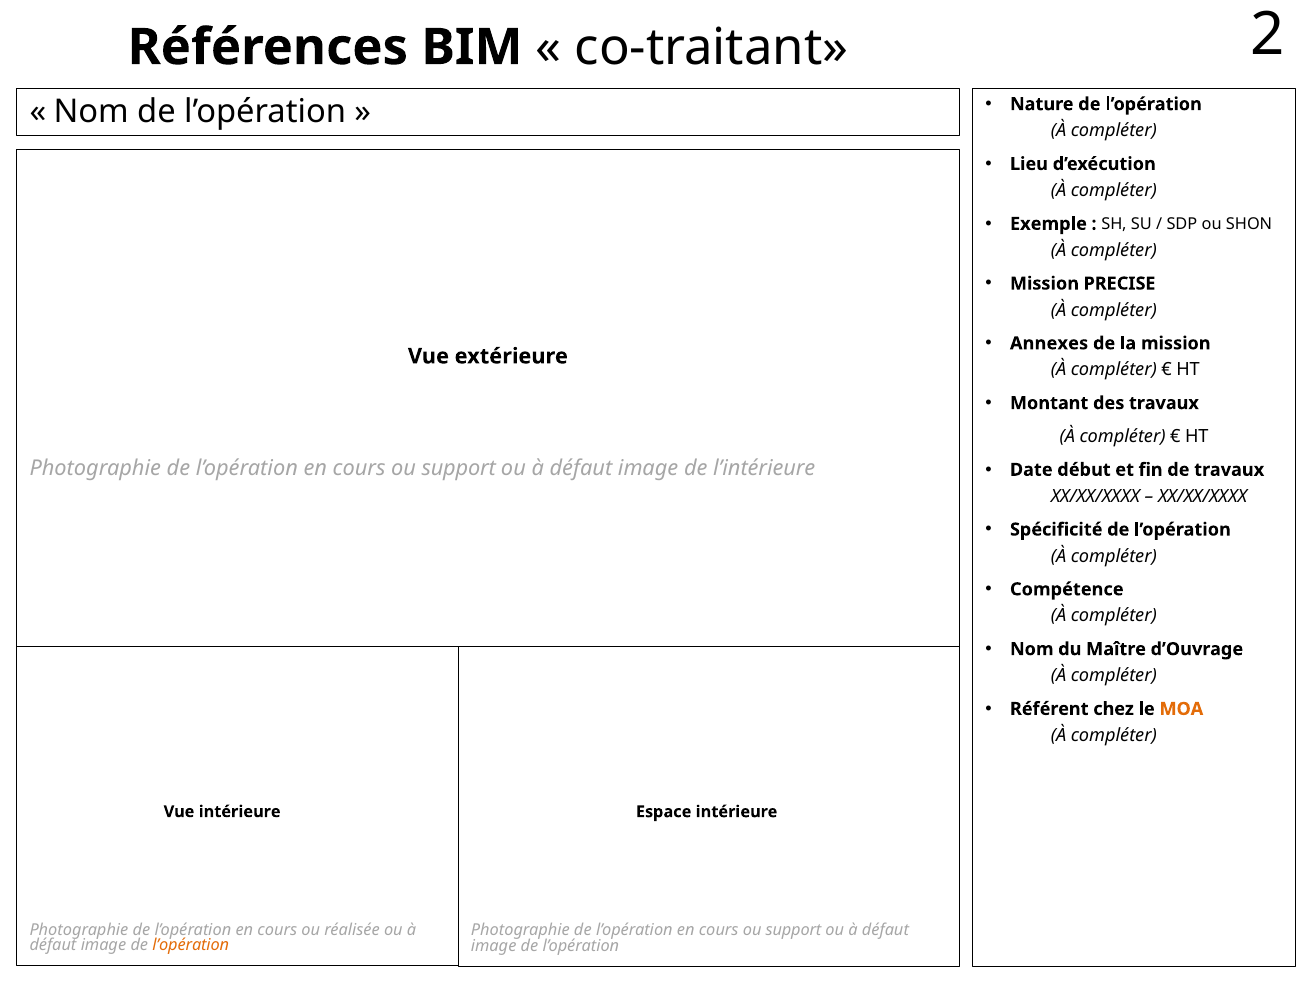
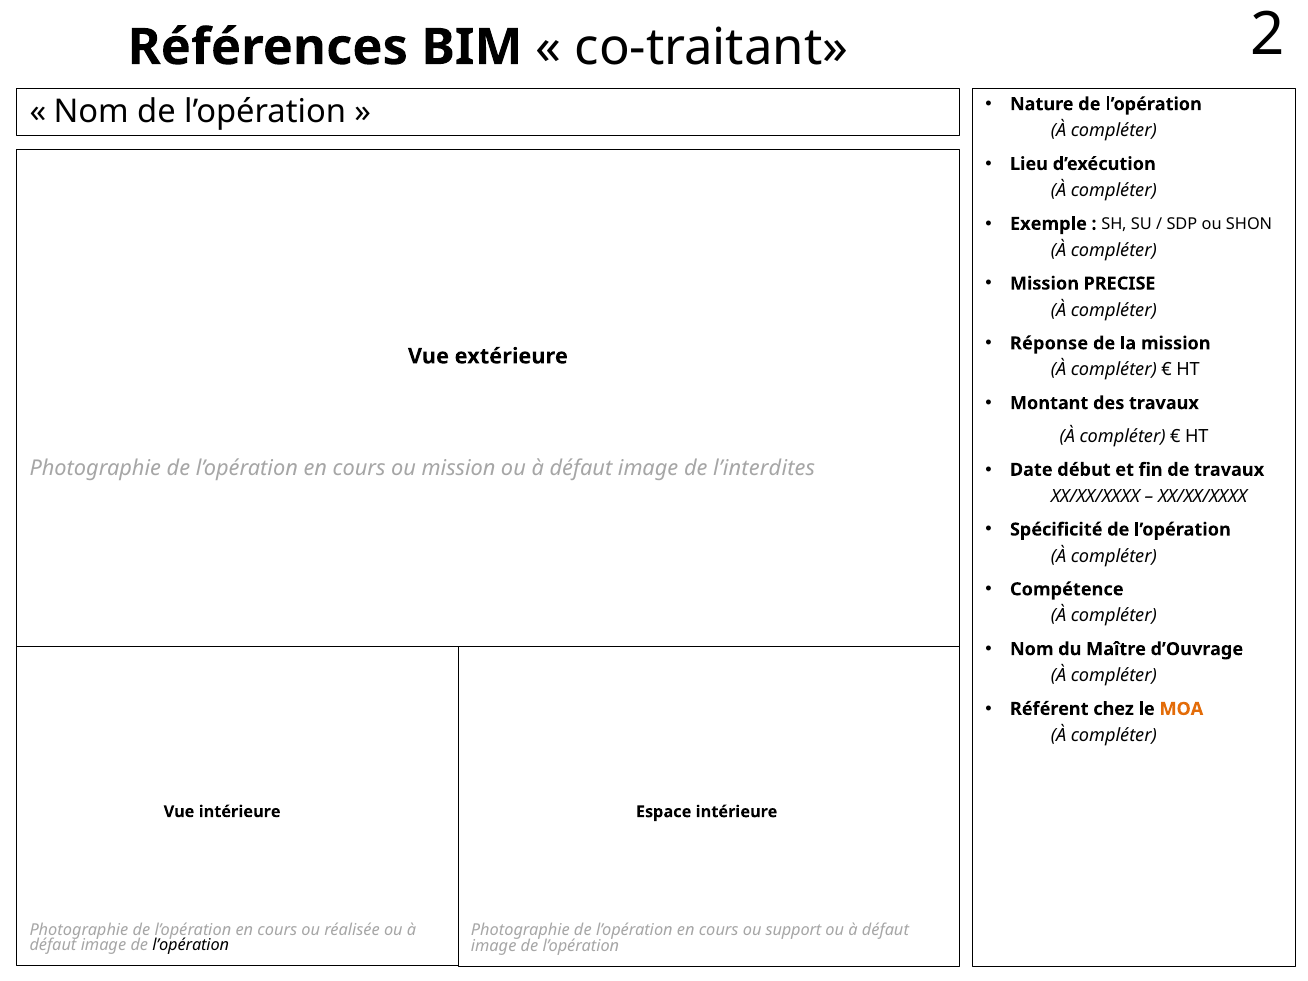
Annexes: Annexes -> Réponse (1049, 343)
support: support -> mission (459, 468)
l’intérieure: l’intérieure -> l’interdites (764, 468)
l’opération colour: orange -> black (191, 946)
